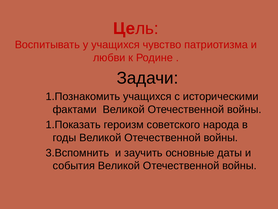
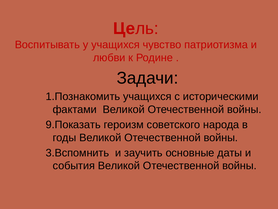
1.Показать: 1.Показать -> 9.Показать (73, 124)
